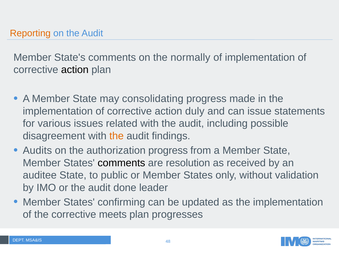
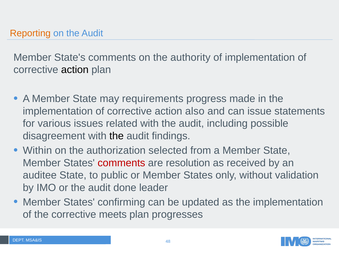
normally: normally -> authority (190, 57)
consolidating: consolidating -> requirements (153, 99)
duly: duly -> also (195, 111)
the colour: orange -> black (117, 136)
Audits: Audits -> Within (37, 151)
authorization progress: progress -> selected (168, 151)
comments colour: black -> red (121, 163)
